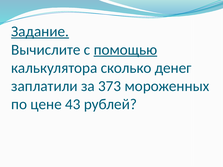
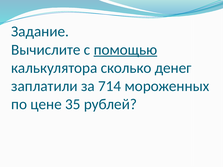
Задание underline: present -> none (40, 32)
373: 373 -> 714 (110, 86)
43: 43 -> 35 (73, 104)
